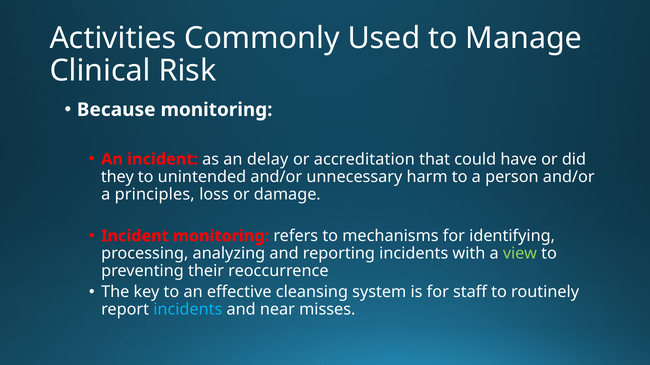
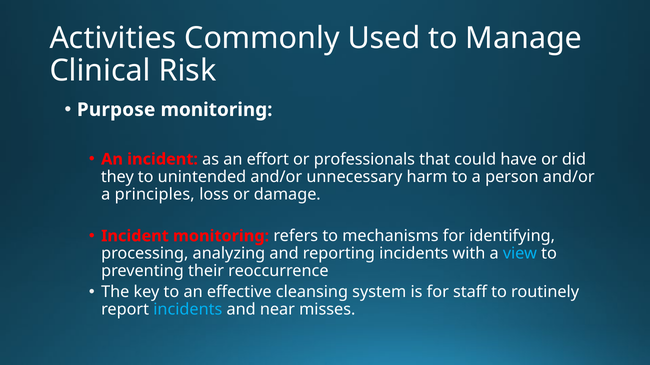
Because: Because -> Purpose (116, 110)
delay: delay -> effort (268, 159)
accreditation: accreditation -> professionals (364, 159)
view colour: light green -> light blue (520, 254)
